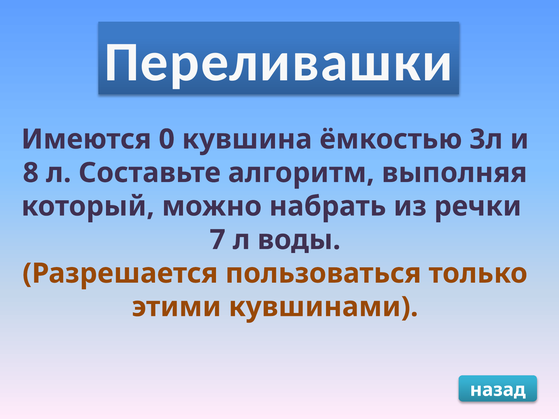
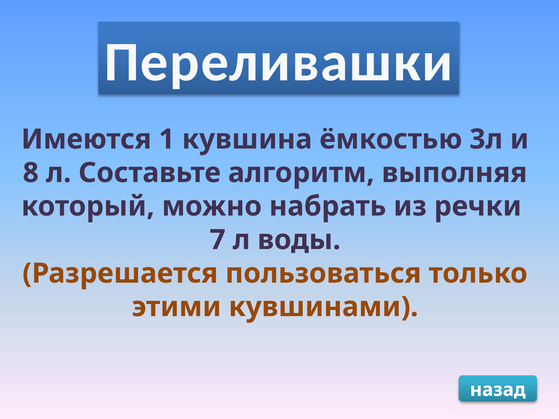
0: 0 -> 1 (167, 139)
